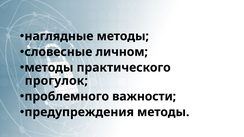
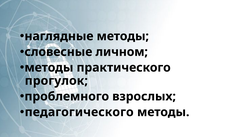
важности: важности -> взрослых (144, 97)
предупреждения: предупреждения -> педагогического (79, 112)
